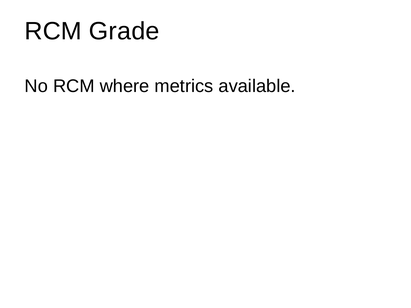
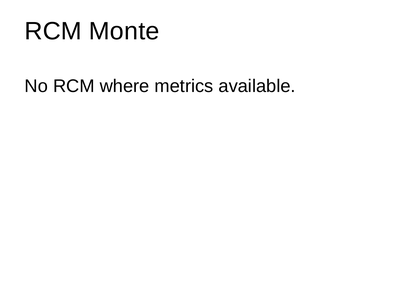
Grade: Grade -> Monte (124, 31)
